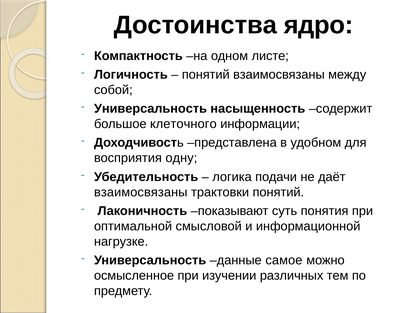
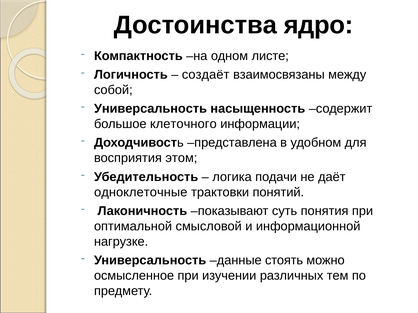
понятий: понятий -> создаёт (206, 75)
одну: одну -> этом (181, 158)
взаимосвязаны: взаимосвязаны -> одноклеточные (141, 192)
самое: самое -> стоять (284, 261)
